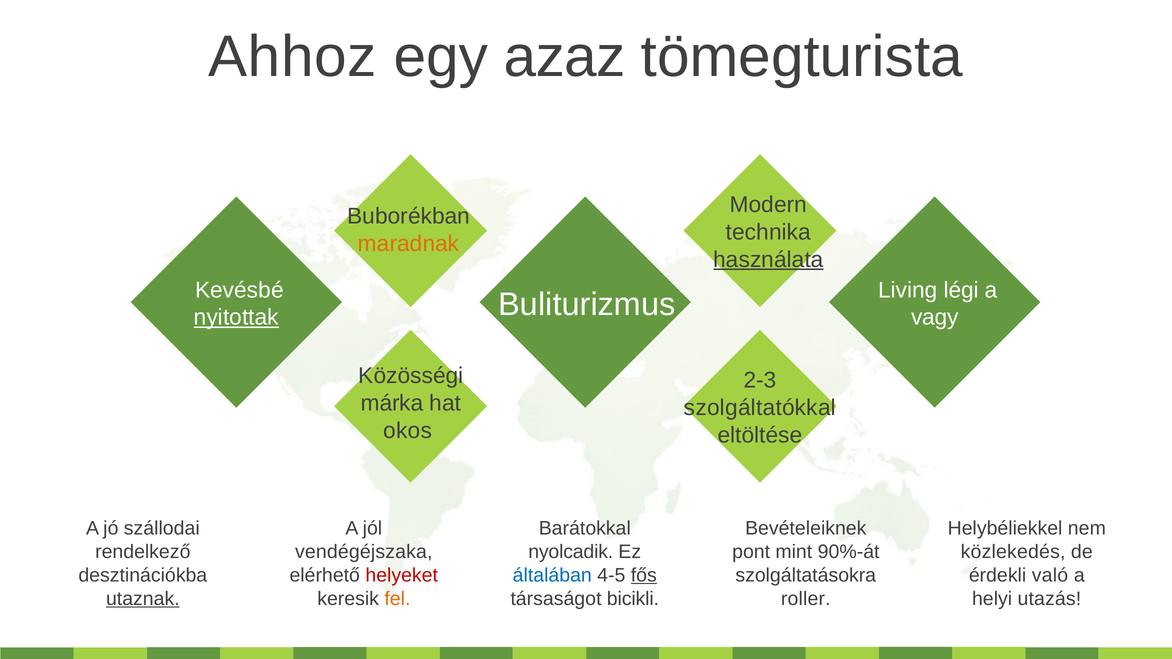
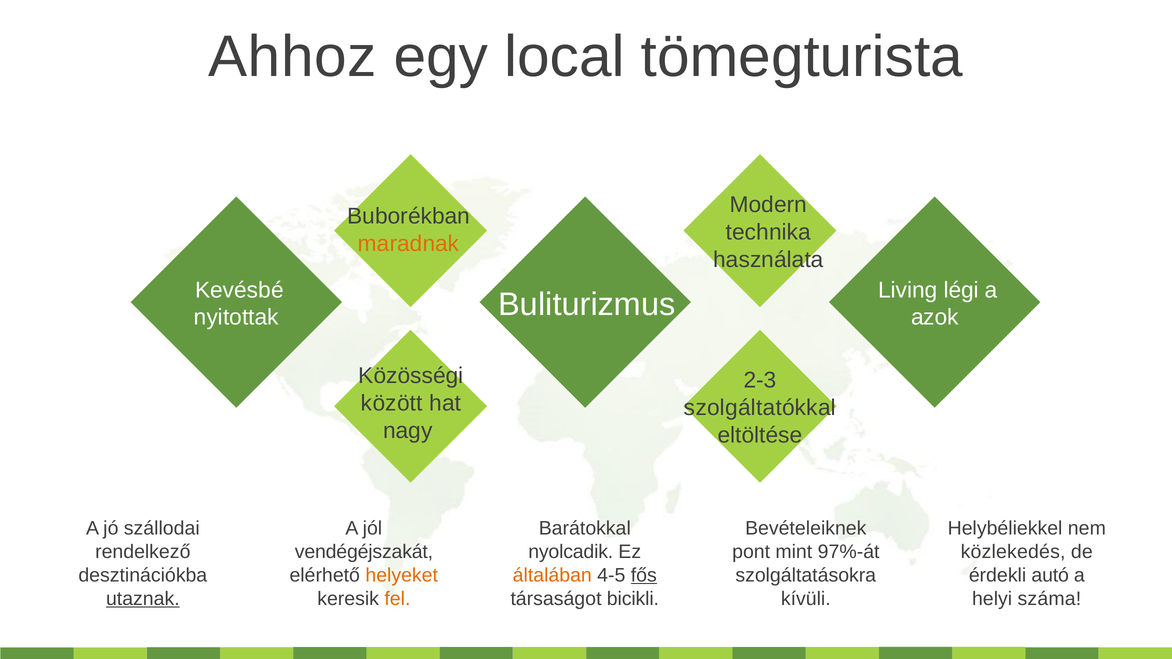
azaz: azaz -> local (564, 57)
használata underline: present -> none (768, 260)
nyitottak underline: present -> none (236, 317)
vagy: vagy -> azok (935, 317)
márka: márka -> között (392, 403)
okos: okos -> nagy (408, 431)
vendégéjszaka: vendégéjszaka -> vendégéjszakát (364, 552)
90%-át: 90%-át -> 97%-át (849, 552)
helyeket colour: red -> orange (402, 575)
általában colour: blue -> orange (552, 575)
való: való -> autó (1050, 575)
roller: roller -> kívüli (806, 599)
utazás: utazás -> száma (1049, 599)
